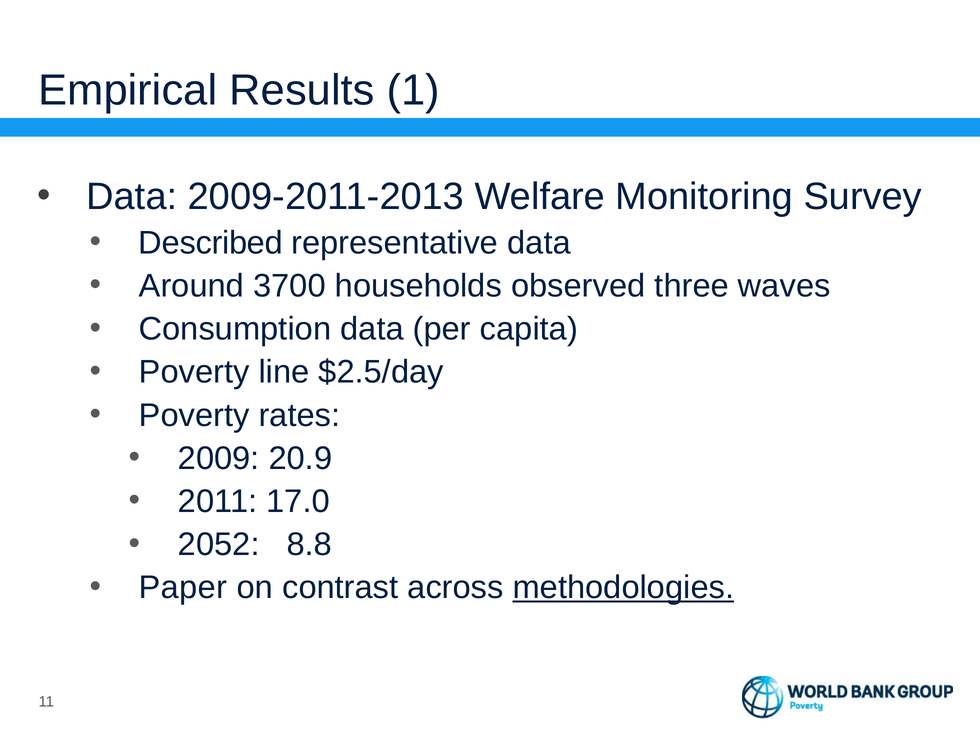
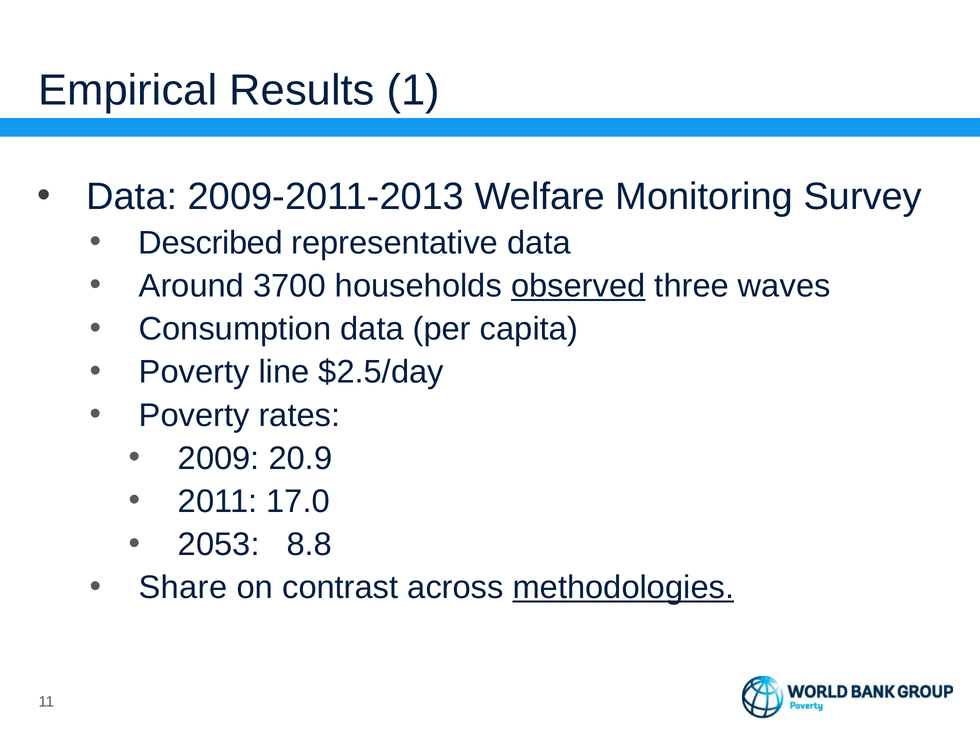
observed underline: none -> present (578, 286)
2052: 2052 -> 2053 (219, 545)
Paper: Paper -> Share (183, 588)
